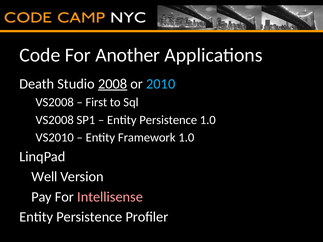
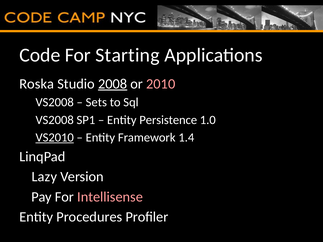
Another: Another -> Starting (128, 55)
Death: Death -> Roska (37, 84)
2010 colour: light blue -> pink (161, 84)
First: First -> Sets (96, 102)
VS2010 underline: none -> present (55, 138)
Framework 1.0: 1.0 -> 1.4 (186, 138)
Well: Well -> Lazy (44, 177)
Persistence: Persistence -> Procedures (89, 217)
